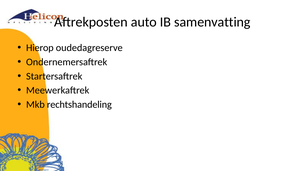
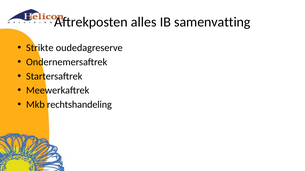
auto: auto -> alles (144, 22)
Hierop: Hierop -> Strikte (40, 48)
